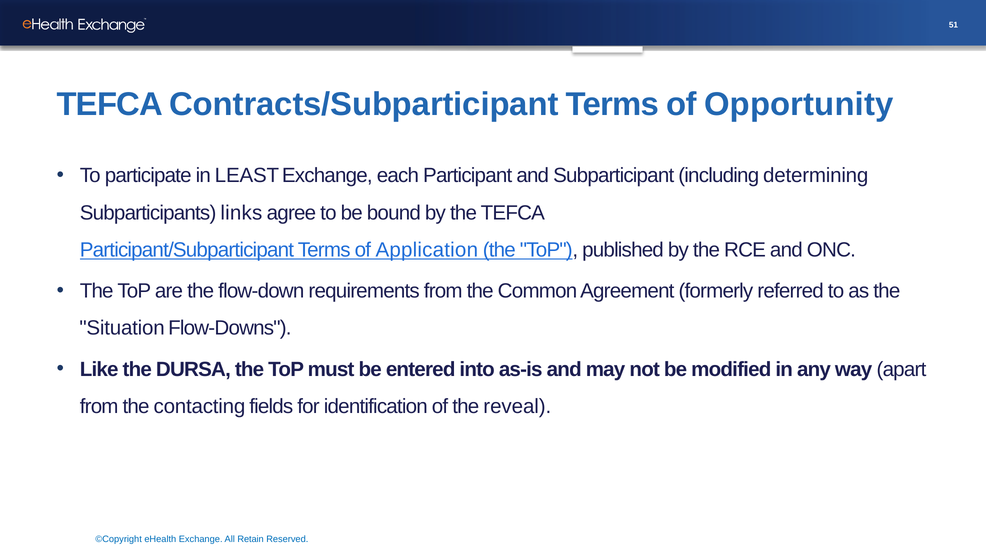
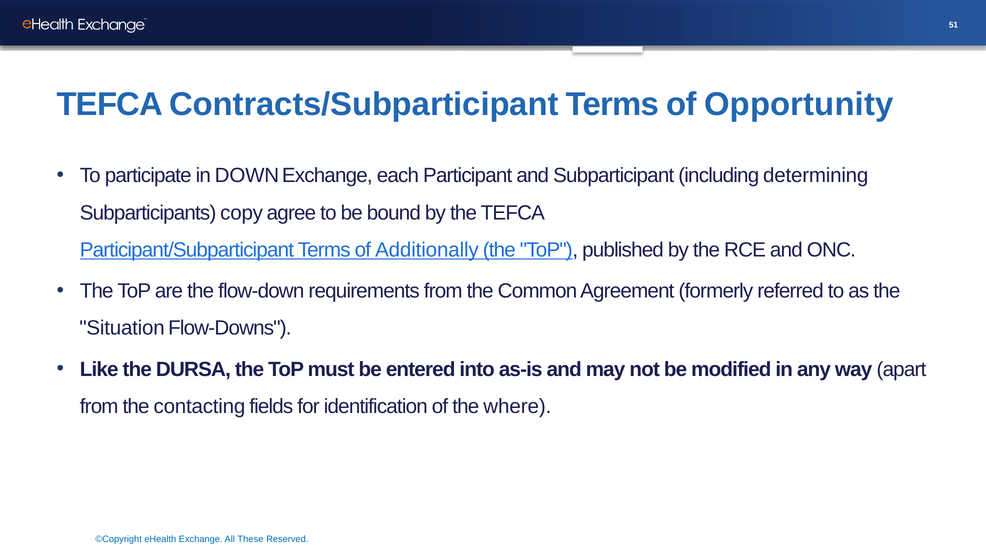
LEAST: LEAST -> DOWN (247, 176)
links: links -> copy (242, 213)
Application: Application -> Additionally (427, 250)
reveal: reveal -> where (517, 406)
Retain: Retain -> These (250, 539)
